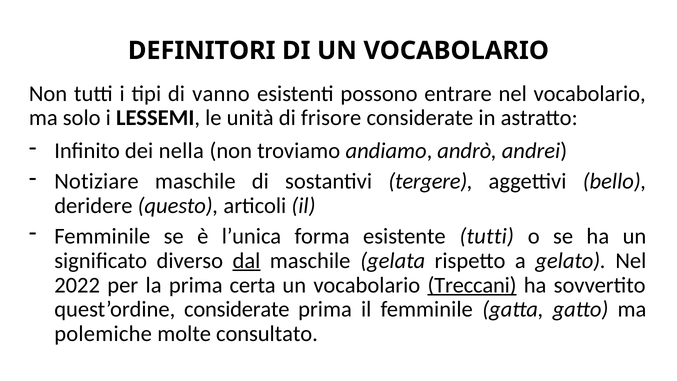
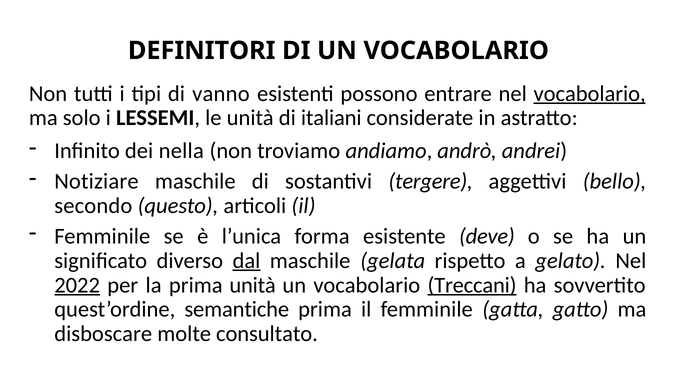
vocabolario underline: none -> present (590, 94)
frisore: frisore -> italiani (331, 118)
deridere: deridere -> secondo (93, 206)
esistente tutti: tutti -> deve (487, 236)
2022 underline: none -> present (77, 285)
prima certa: certa -> unità (253, 285)
quest’ordine considerate: considerate -> semantiche (237, 309)
polemiche: polemiche -> disboscare (103, 334)
